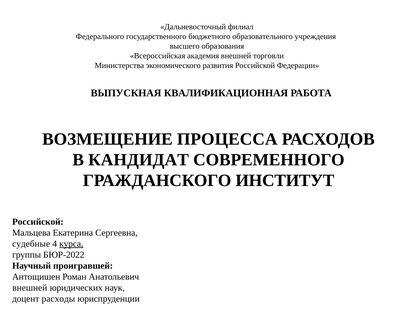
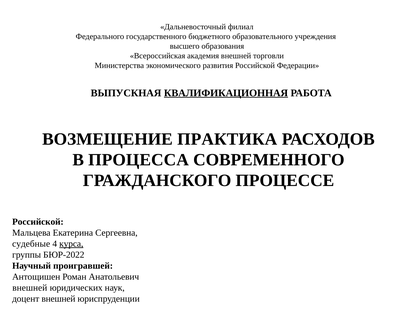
КВАЛИФИКАЦИОННАЯ underline: none -> present (226, 93)
ПРОЦЕССА: ПРОЦЕССА -> ПРАКТИКА (227, 139)
КАНДИДАТ: КАНДИДАТ -> ПРОЦЕССА (139, 160)
ИНСТИТУТ: ИНСТИТУТ -> ПРОЦЕССЕ (285, 181)
доцент расходы: расходы -> внешней (58, 299)
